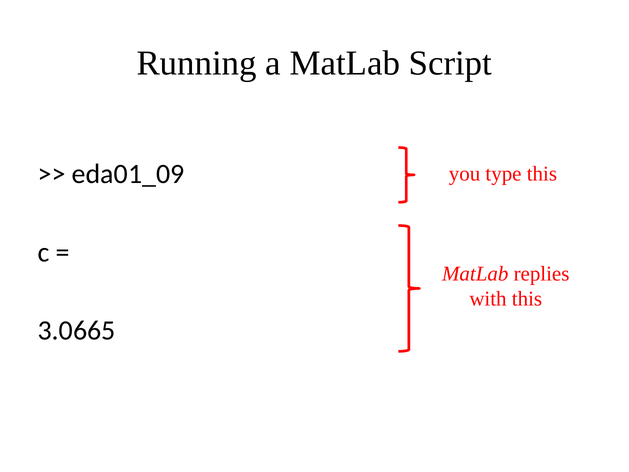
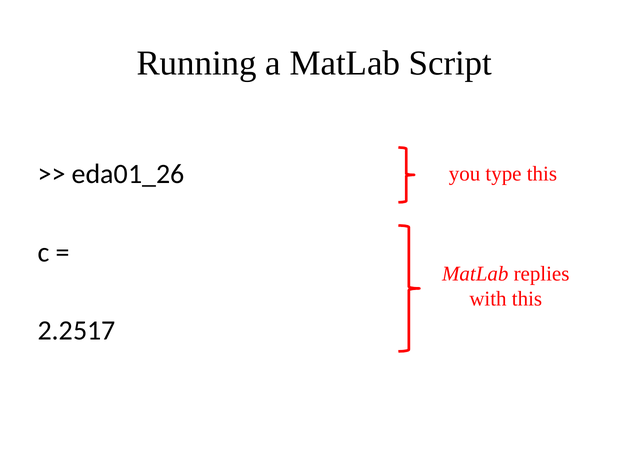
eda01_09: eda01_09 -> eda01_26 (128, 174)
3.0665: 3.0665 -> 2.2517 (77, 330)
